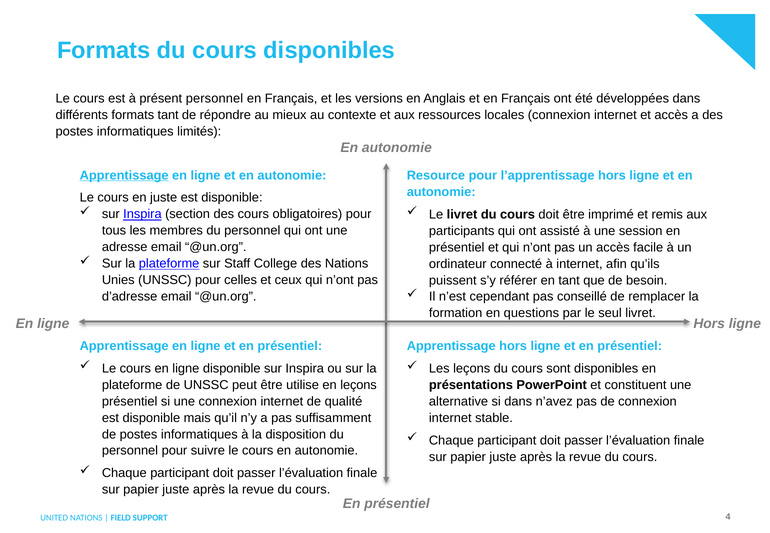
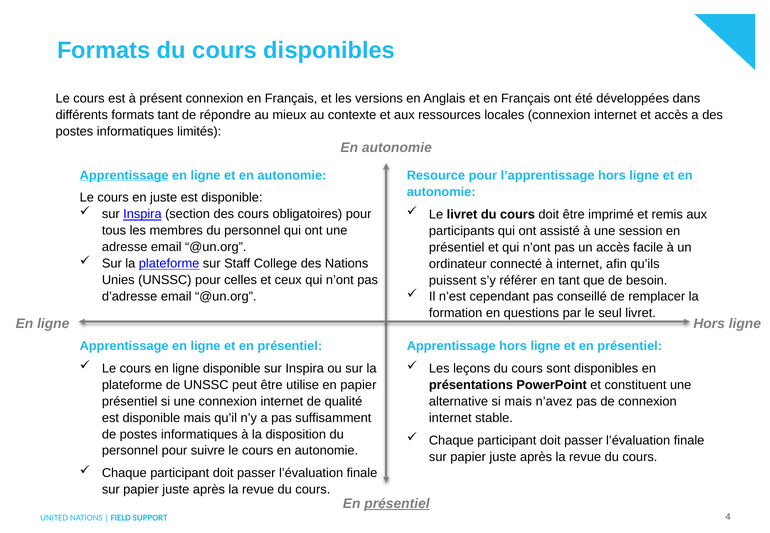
présent personnel: personnel -> connexion (215, 99)
en leçons: leçons -> papier (358, 385)
si dans: dans -> mais (518, 402)
présentiel underline: none -> present (397, 504)
